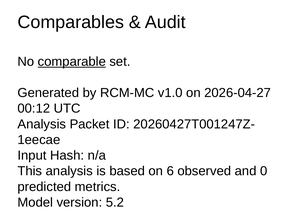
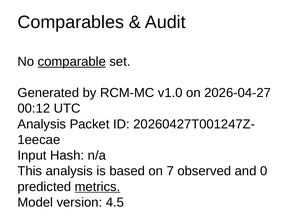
6: 6 -> 7 (170, 171)
metrics underline: none -> present (98, 186)
5.2: 5.2 -> 4.5 (115, 202)
